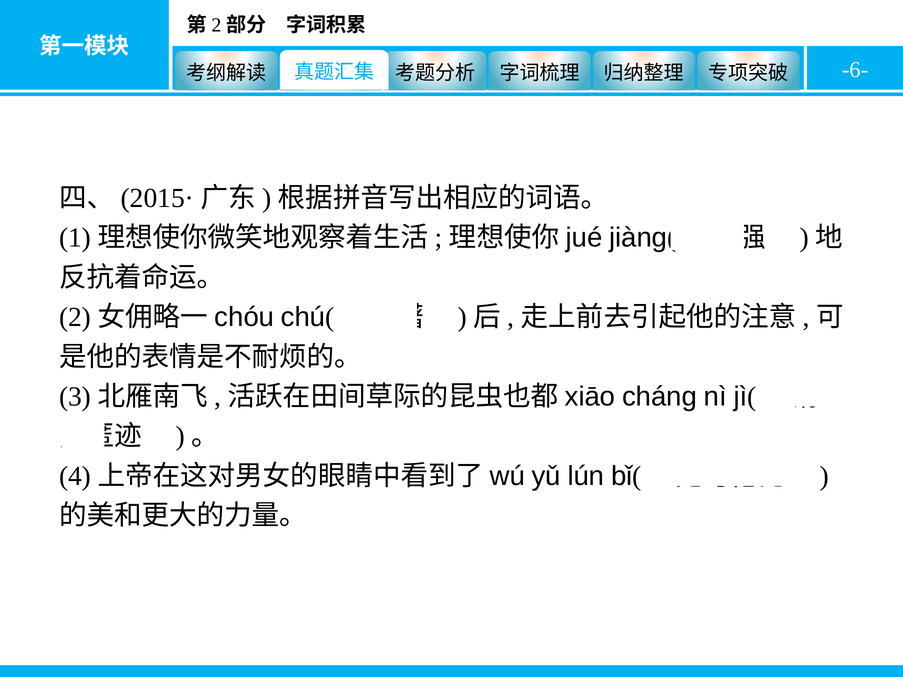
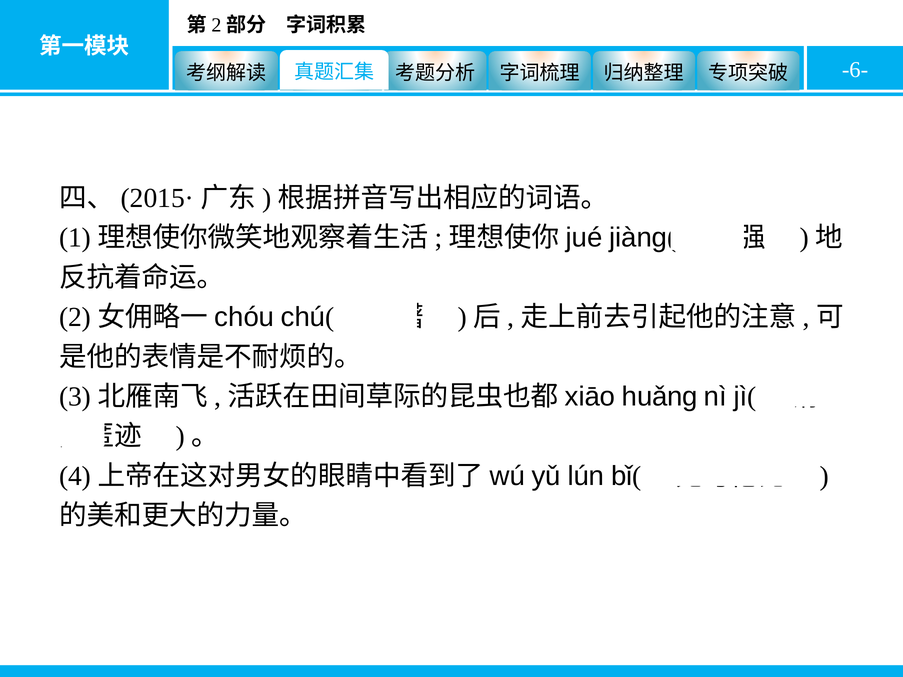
cháng: cháng -> huǎng (660, 397)
